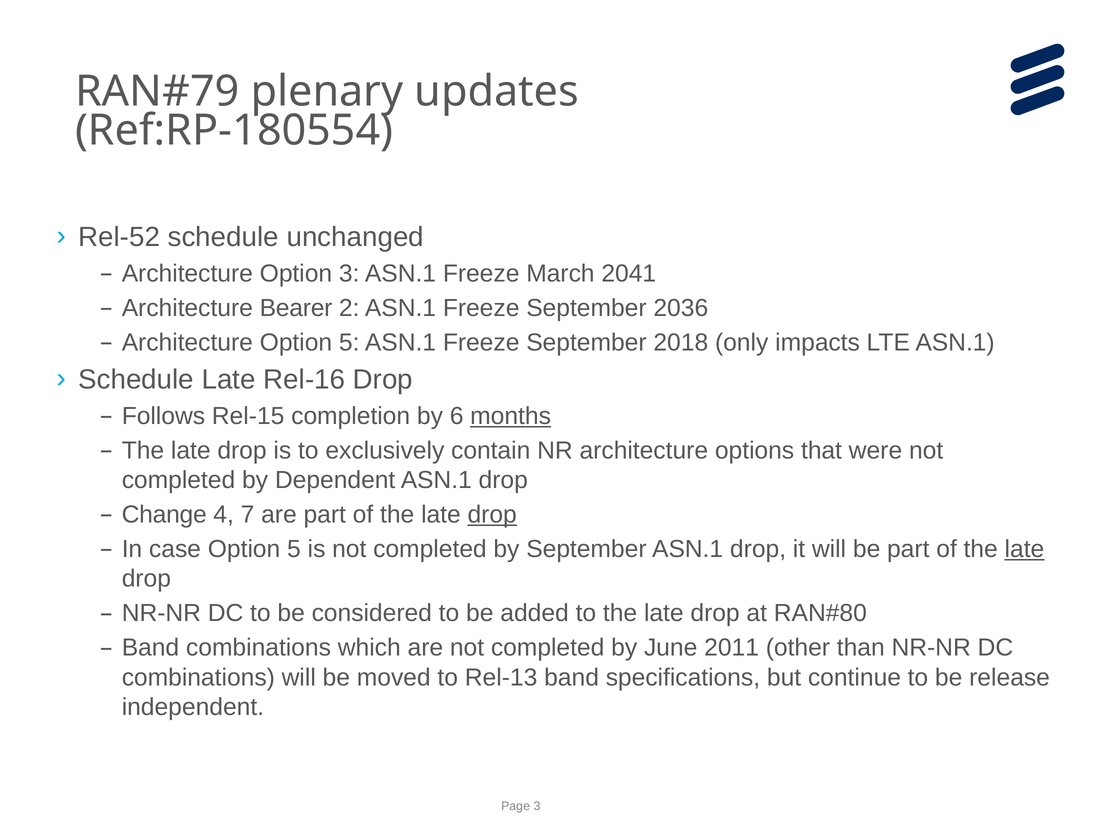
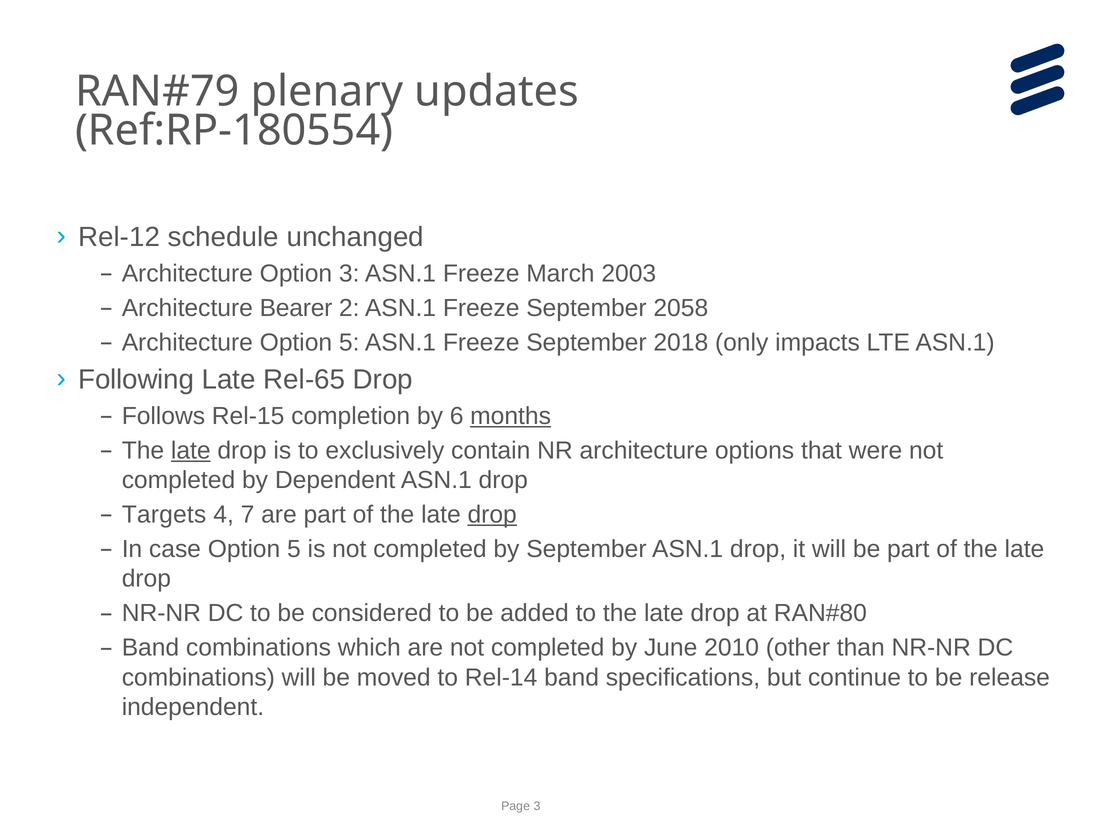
Rel-52: Rel-52 -> Rel-12 (119, 237)
2041: 2041 -> 2003 (629, 274)
2036: 2036 -> 2058 (681, 308)
Schedule: Schedule -> Following (136, 380)
Rel-16: Rel-16 -> Rel-65 (304, 380)
late underline: none -> present (191, 451)
Change: Change -> Targets (164, 515)
late underline: present -> none (1024, 549)
2011: 2011 -> 2010 (732, 648)
Rel-13: Rel-13 -> Rel-14 (501, 678)
